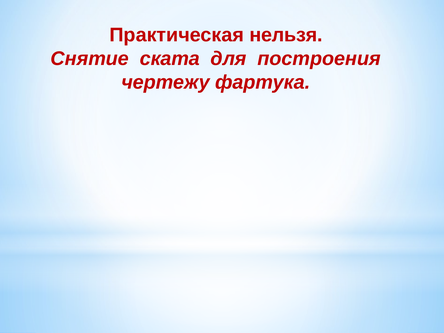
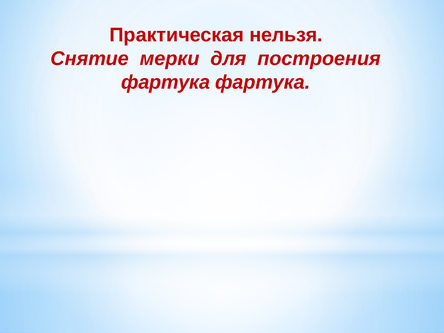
ската: ската -> мерки (170, 59)
чертежу: чертежу -> фартука (166, 82)
